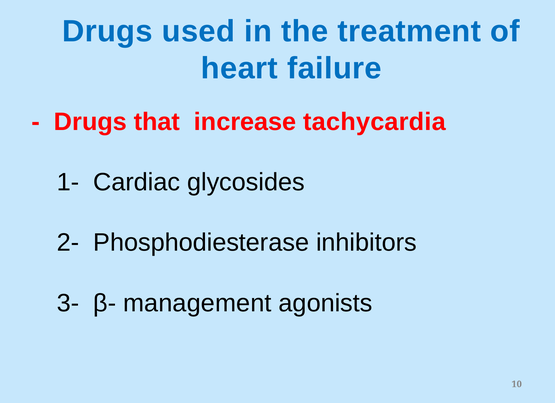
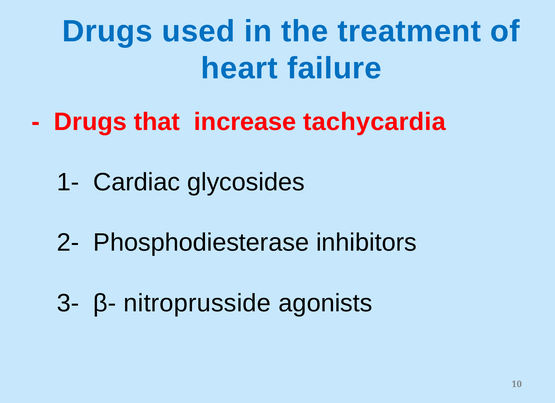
management: management -> nitroprusside (197, 304)
